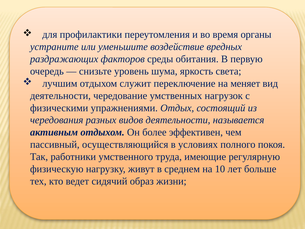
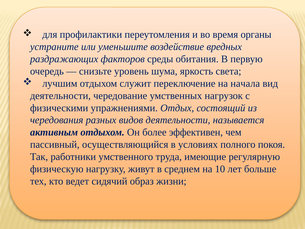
меняет: меняет -> начала (245, 83)
